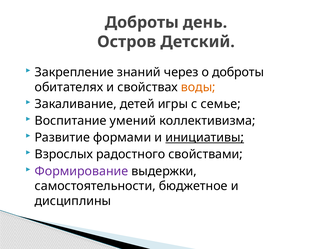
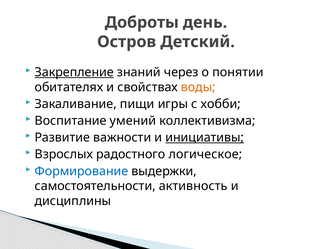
Закрепление underline: none -> present (74, 72)
о доброты: доброты -> понятии (238, 72)
детей: детей -> пищи (137, 104)
семье: семье -> хобби (221, 104)
формами: формами -> важности (122, 138)
свойствами: свойствами -> логическое (205, 154)
Формирование colour: purple -> blue (81, 171)
бюджетное: бюджетное -> активность (193, 186)
